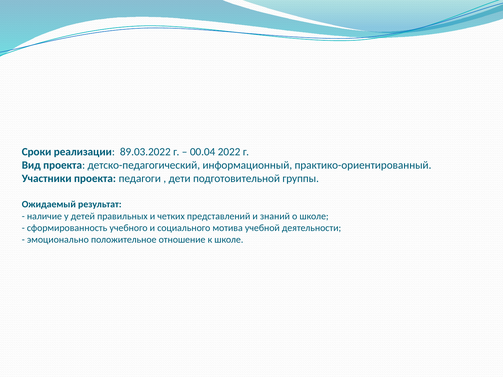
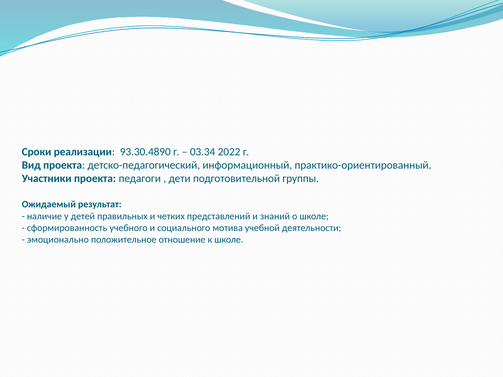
89.03.2022: 89.03.2022 -> 93.30.4890 (145, 152)
00.04: 00.04 -> 03.34 (203, 152)
